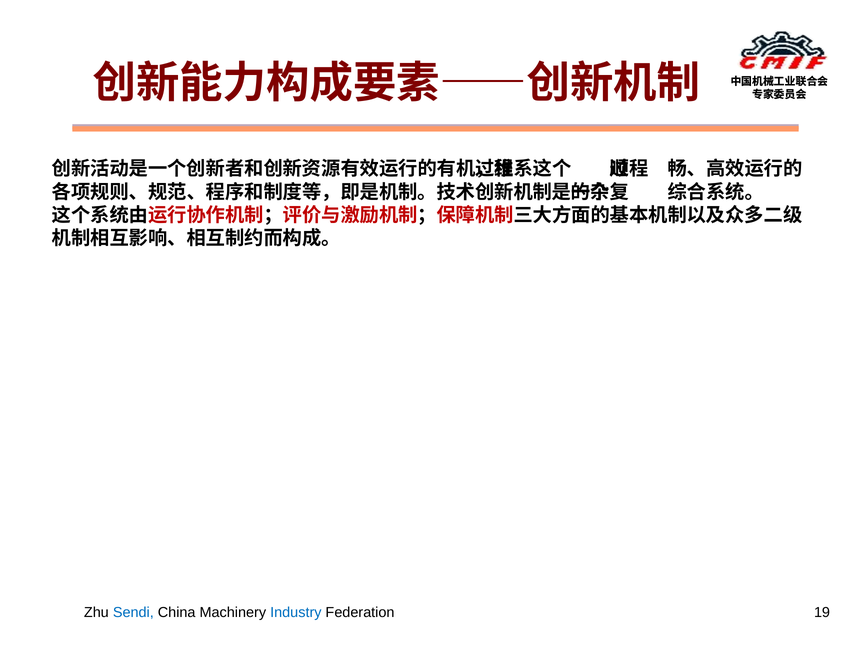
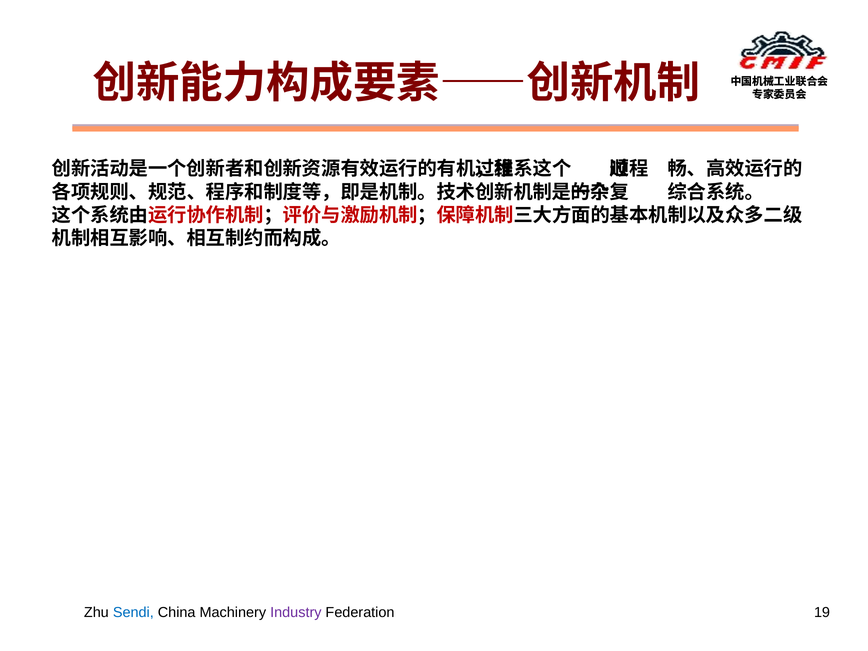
Industry colour: blue -> purple (296, 613)
